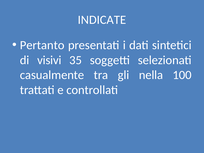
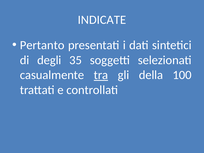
visivi: visivi -> degli (49, 60)
tra underline: none -> present (101, 75)
nella: nella -> della (151, 75)
